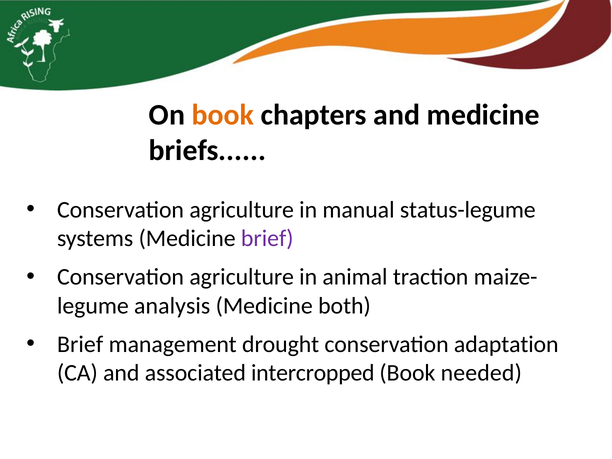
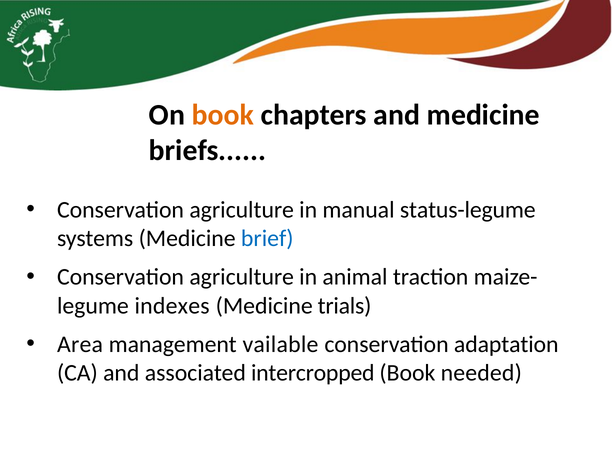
brief colour: purple -> blue (267, 238)
analysis: analysis -> indexes (172, 306)
both: both -> trials (345, 306)
Brief: Brief -> Area (80, 344)
drought: drought -> vailable (280, 344)
